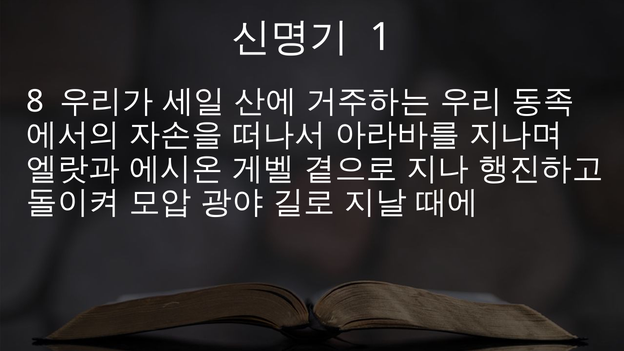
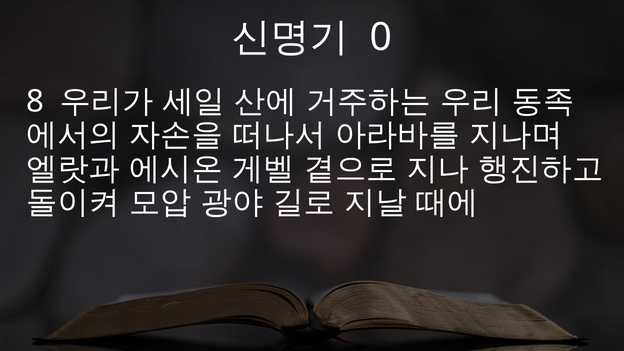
1: 1 -> 0 (381, 38)
